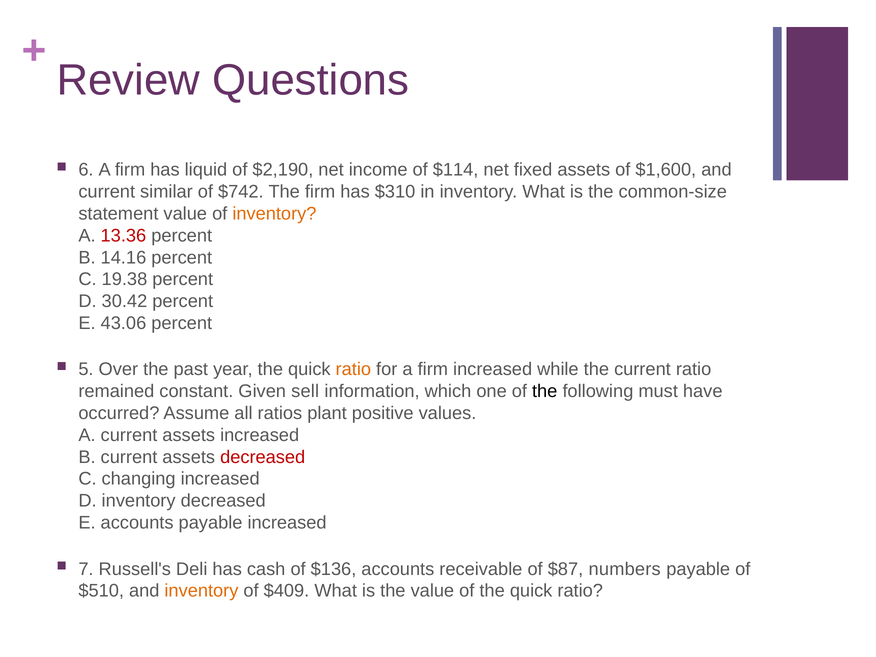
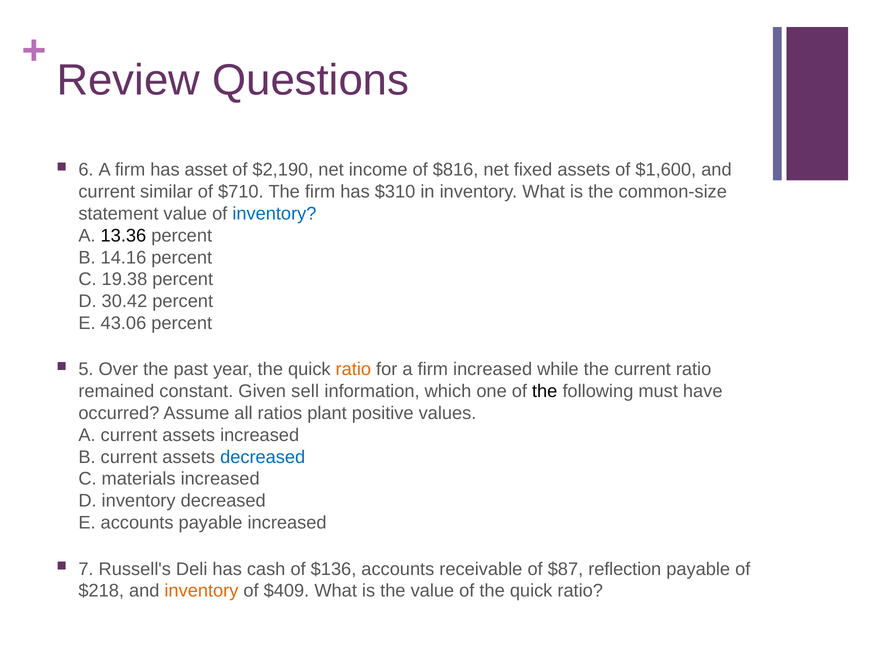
liquid: liquid -> asset (206, 170)
$114: $114 -> $816 (456, 170)
$742: $742 -> $710 (241, 192)
inventory colour: orange -> blue (274, 214)
13.36 colour: red -> black (123, 236)
decreased colour: red -> blue (263, 457)
changing: changing -> materials (139, 479)
numbers: numbers -> reflection (625, 569)
$510: $510 -> $218 (101, 591)
